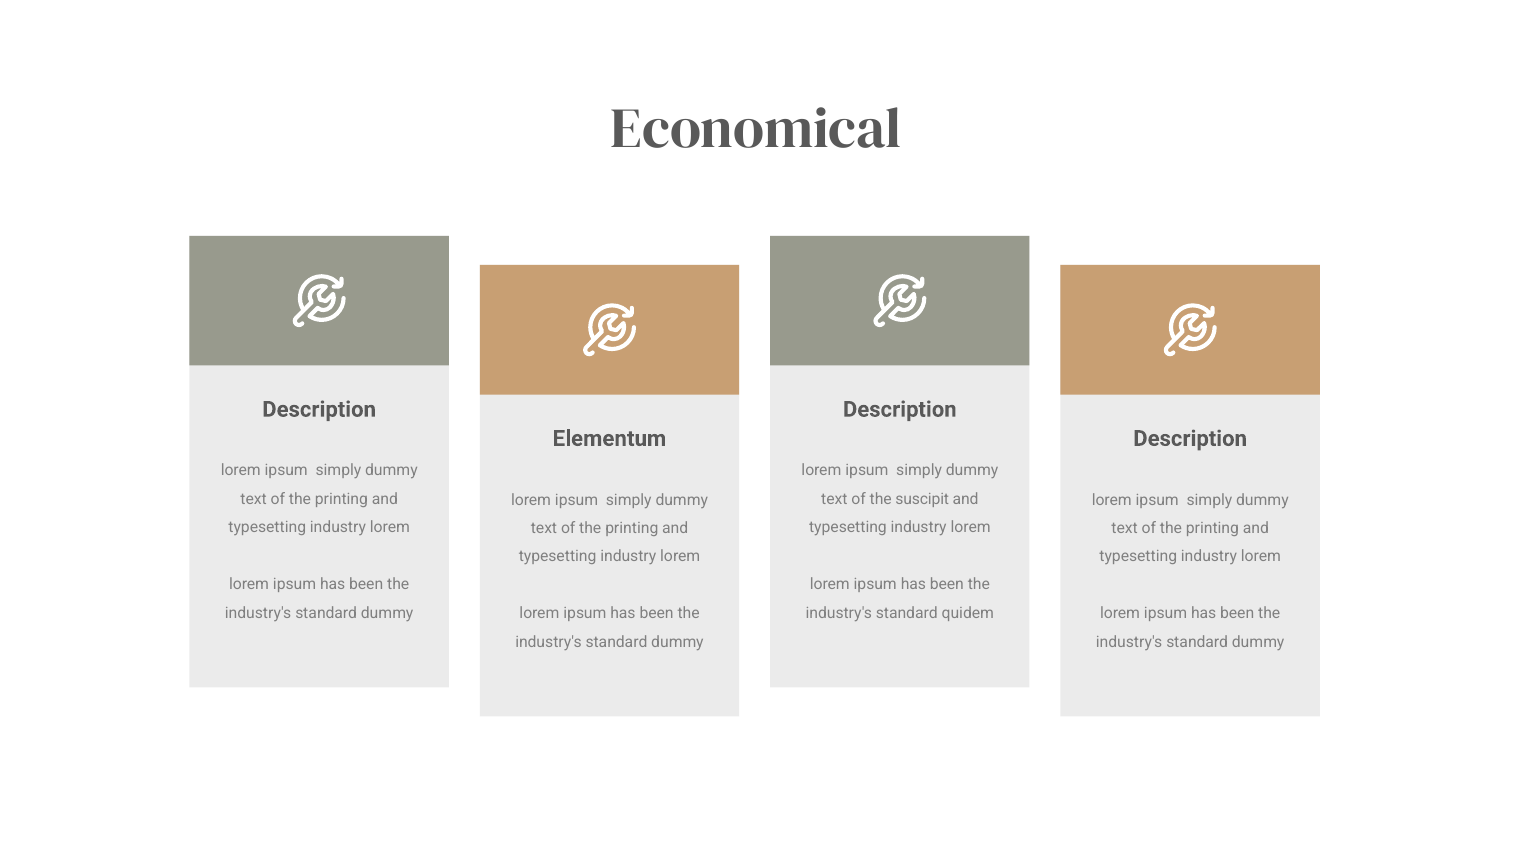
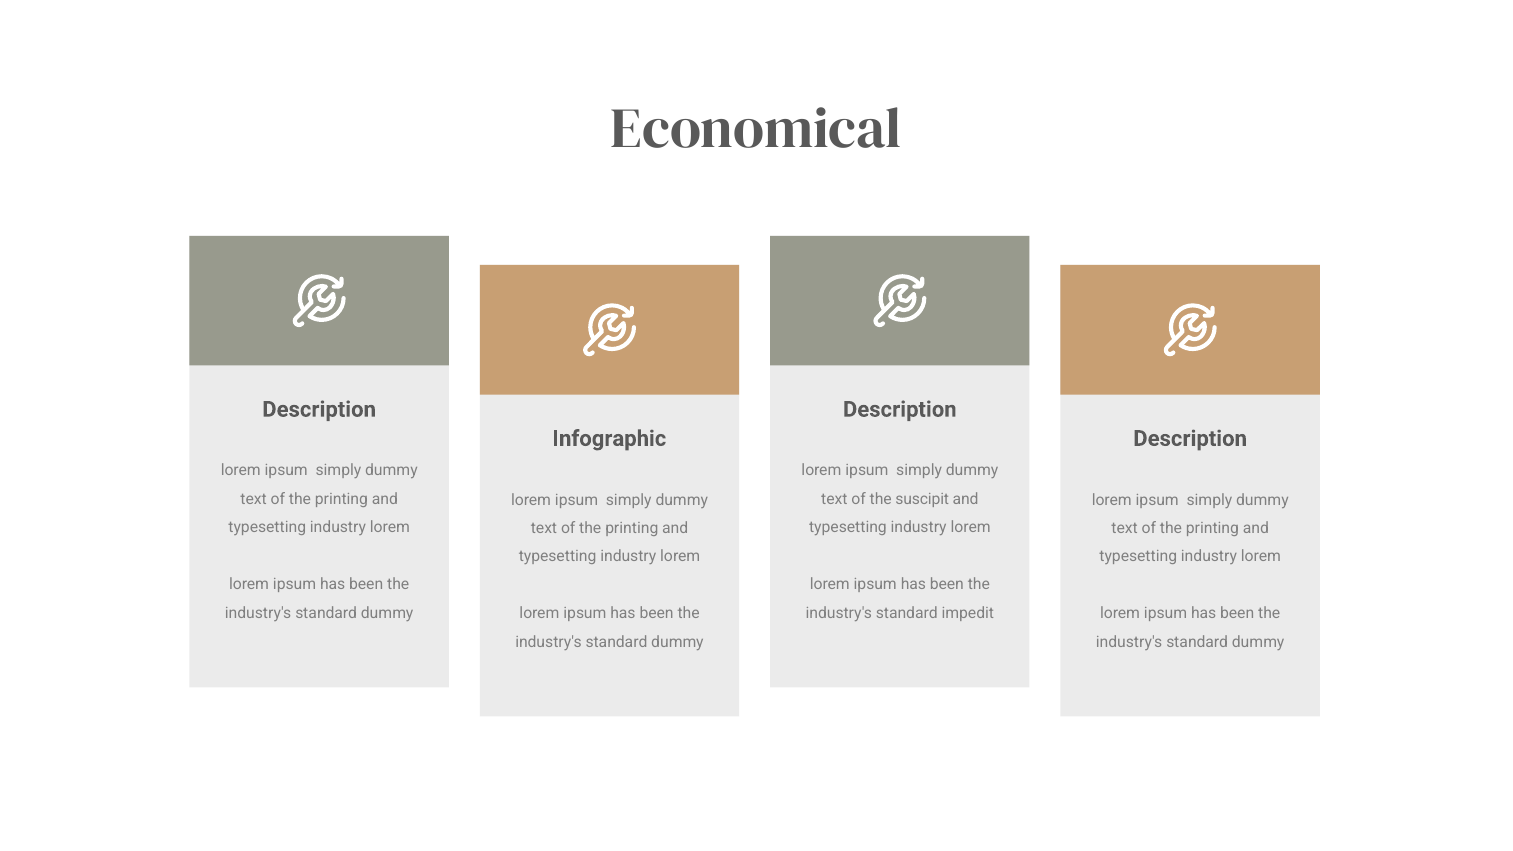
Elementum: Elementum -> Infographic (609, 439)
quidem: quidem -> impedit (968, 613)
